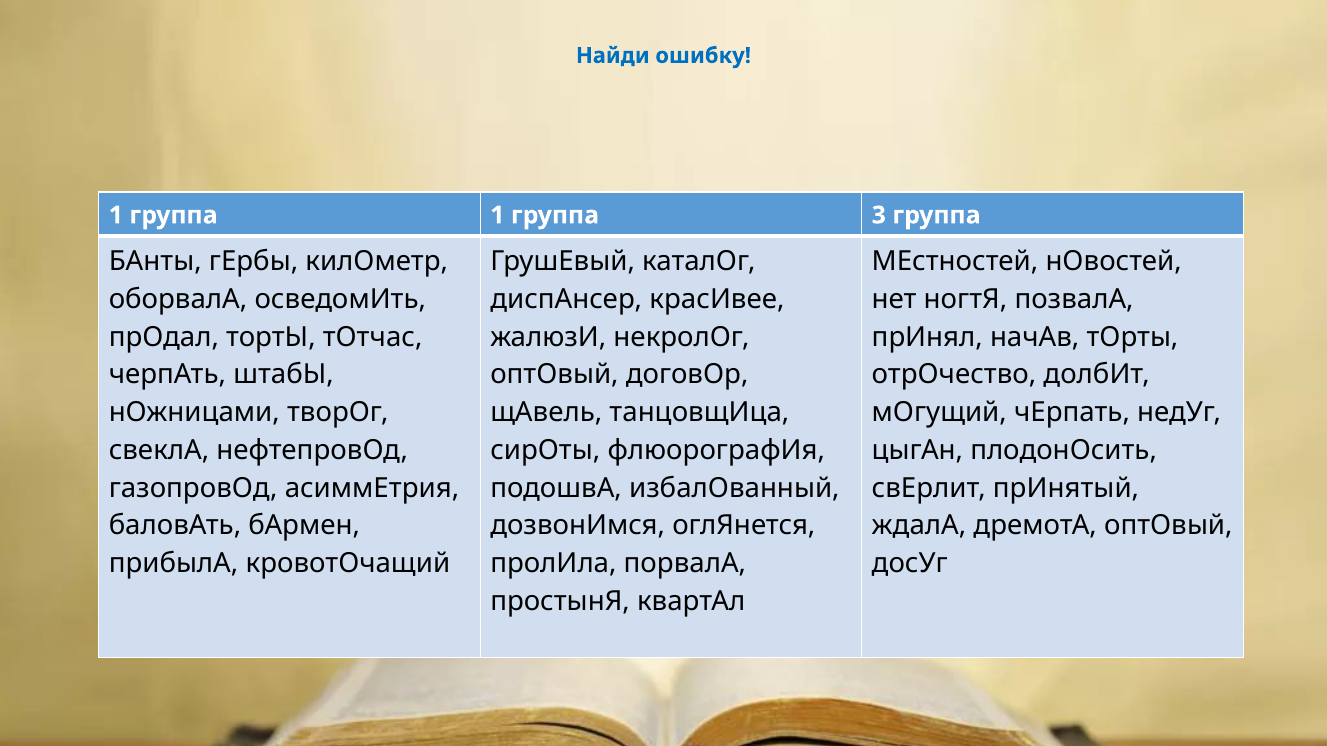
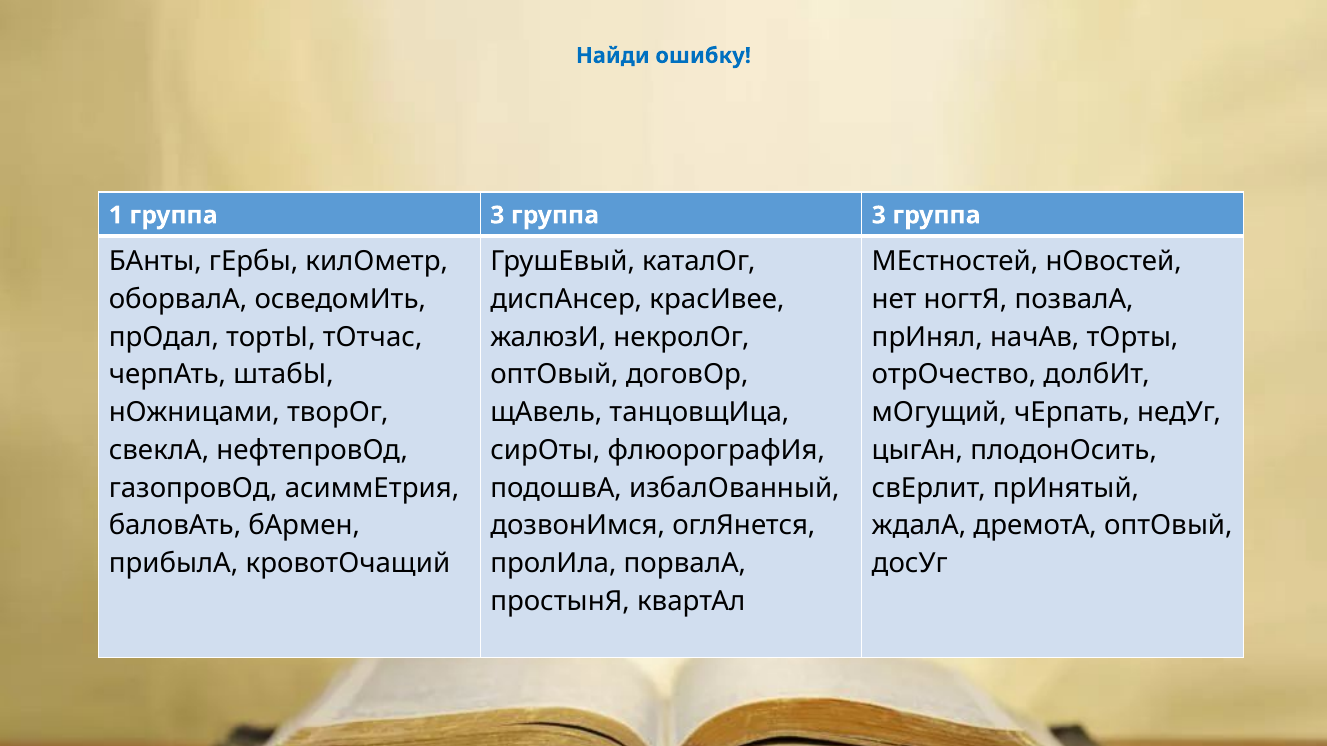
1 группа 1: 1 -> 3 (497, 215)
